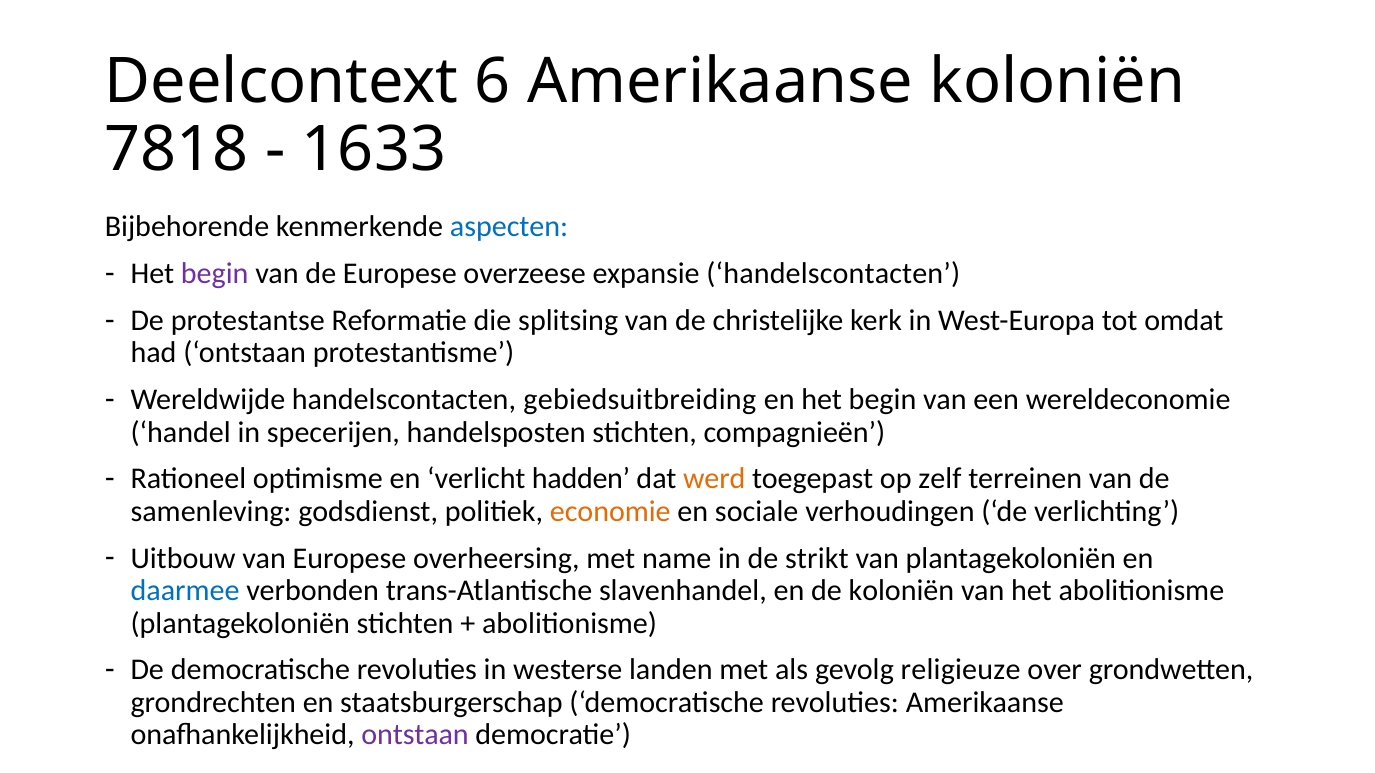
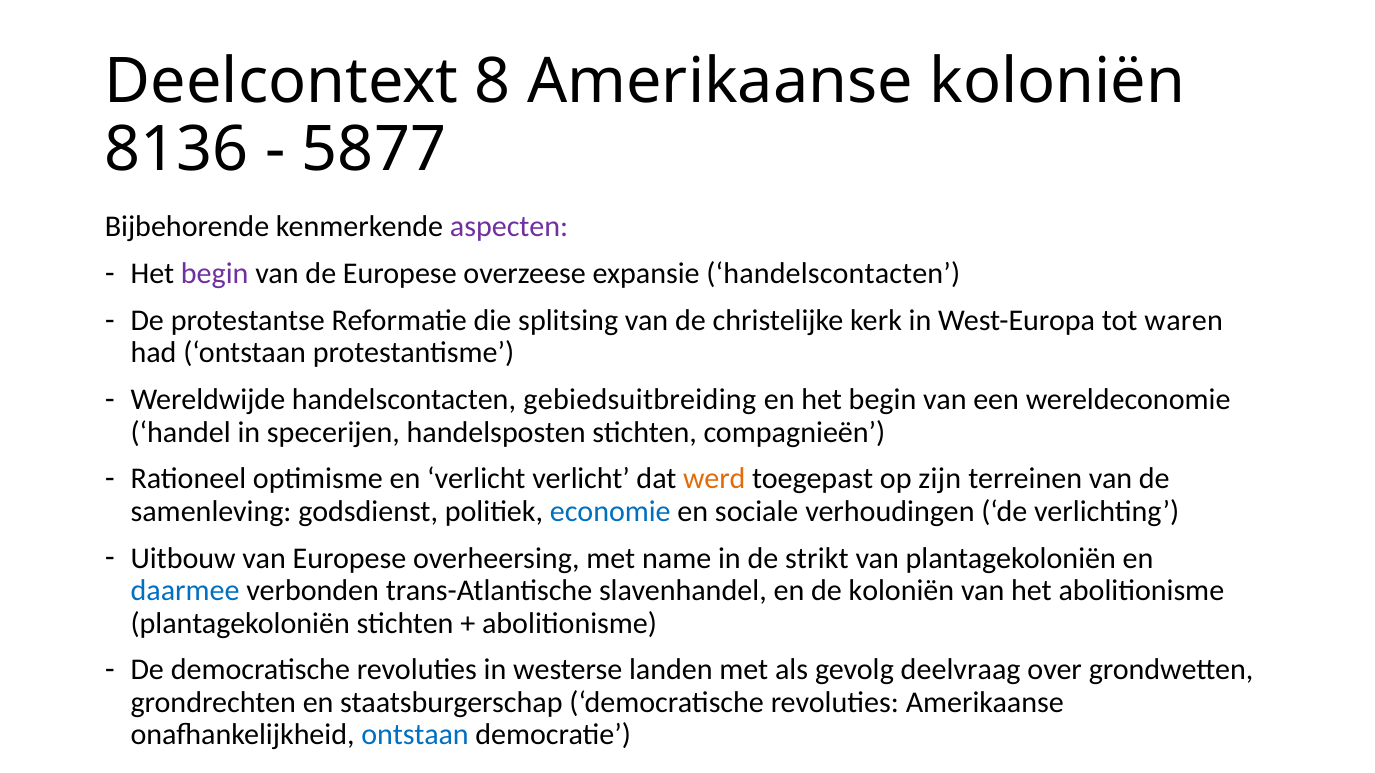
6: 6 -> 8 (493, 81)
7818: 7818 -> 8136 (177, 150)
1633: 1633 -> 5877 (374, 150)
aspecten colour: blue -> purple (509, 227)
omdat: omdat -> waren (1184, 321)
verlicht hadden: hadden -> verlicht (581, 479)
zelf: zelf -> zijn (940, 479)
economie colour: orange -> blue (610, 512)
religieuze: religieuze -> deelvraag (961, 670)
ontstaan colour: purple -> blue (415, 735)
